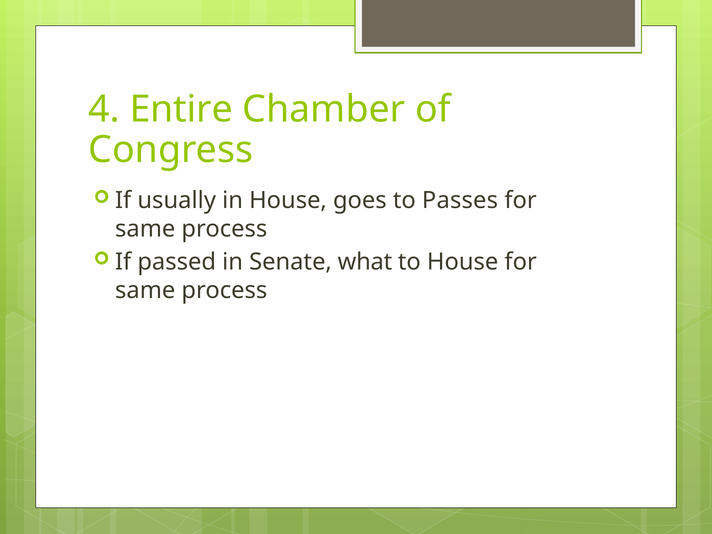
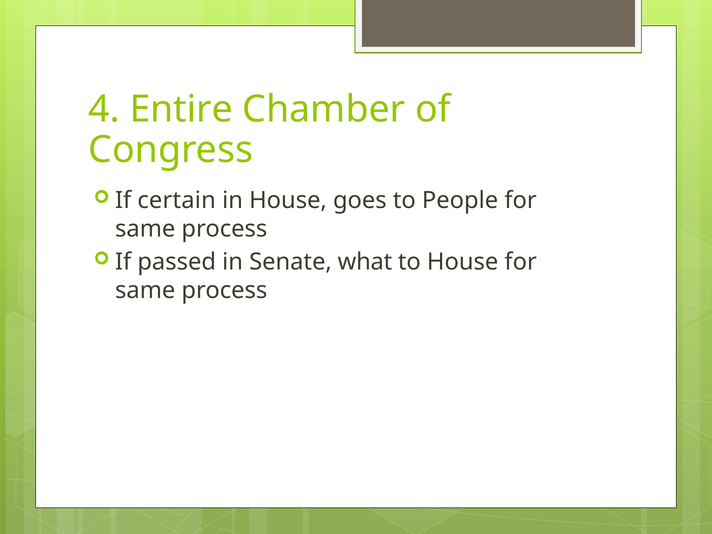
usually: usually -> certain (177, 200)
Passes: Passes -> People (460, 200)
